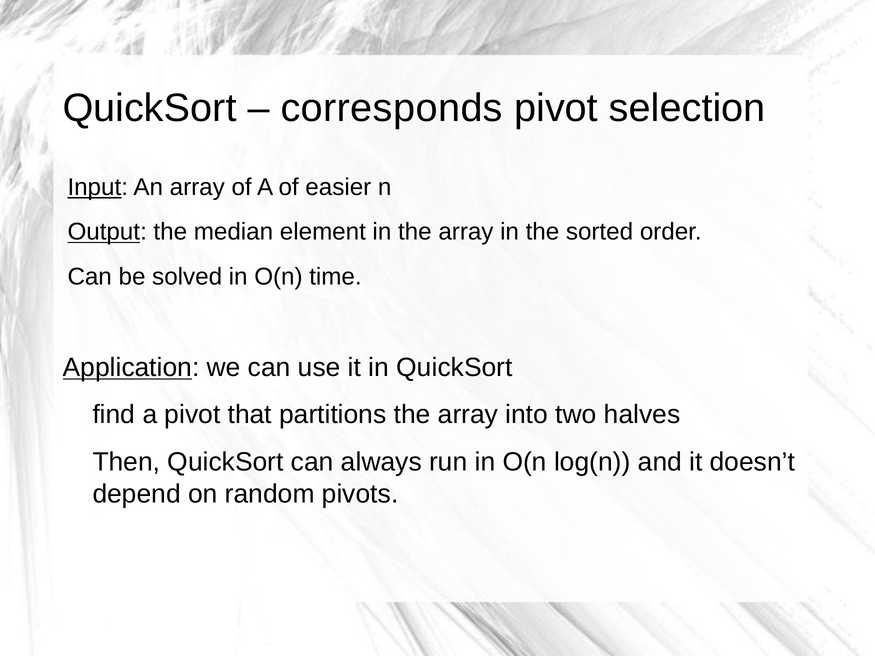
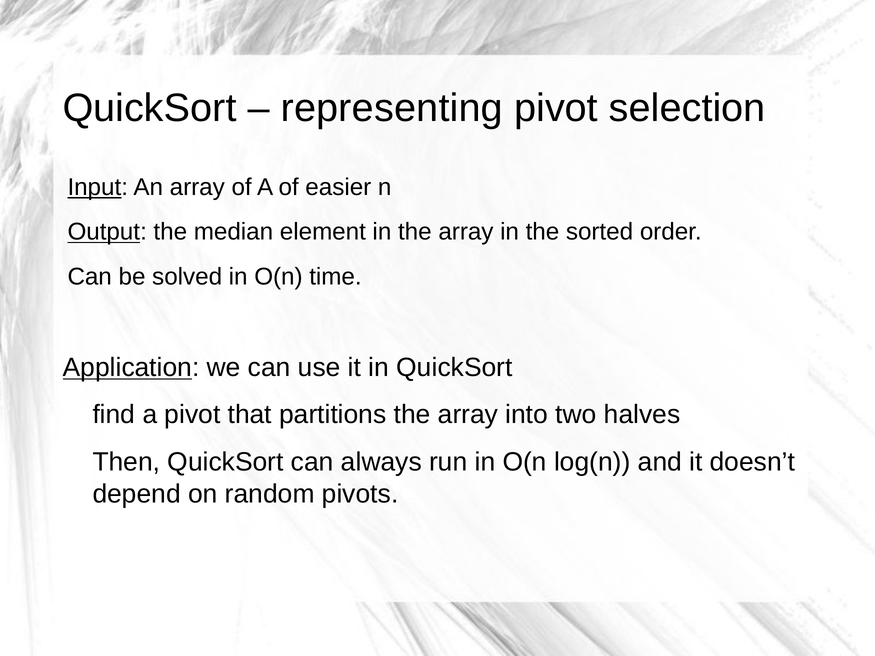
corresponds: corresponds -> representing (392, 108)
